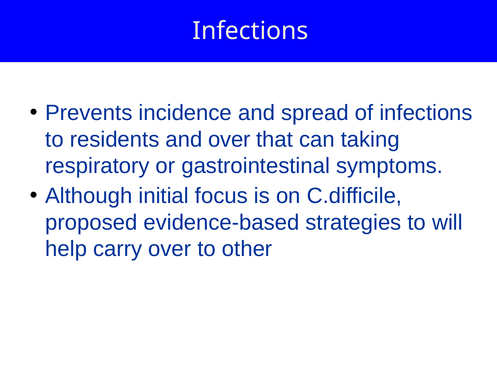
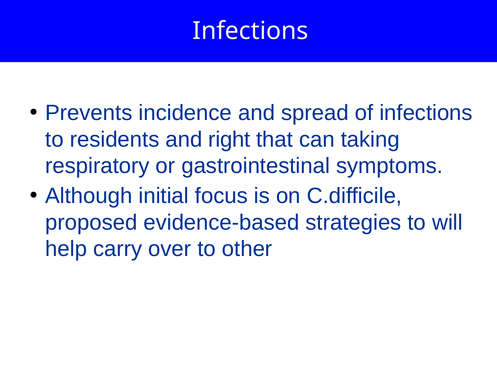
and over: over -> right (229, 139)
